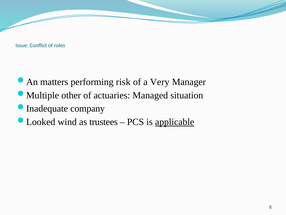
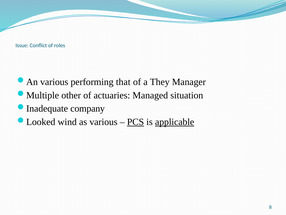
matters: matters -> various (54, 82)
risk: risk -> that (123, 82)
Very: Very -> They (160, 82)
as trustees: trustees -> various (103, 122)
PCS underline: none -> present (136, 122)
